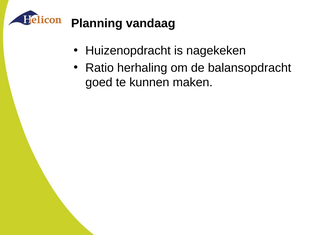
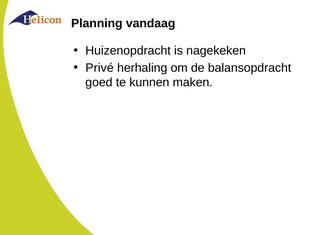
Ratio: Ratio -> Privé (100, 68)
